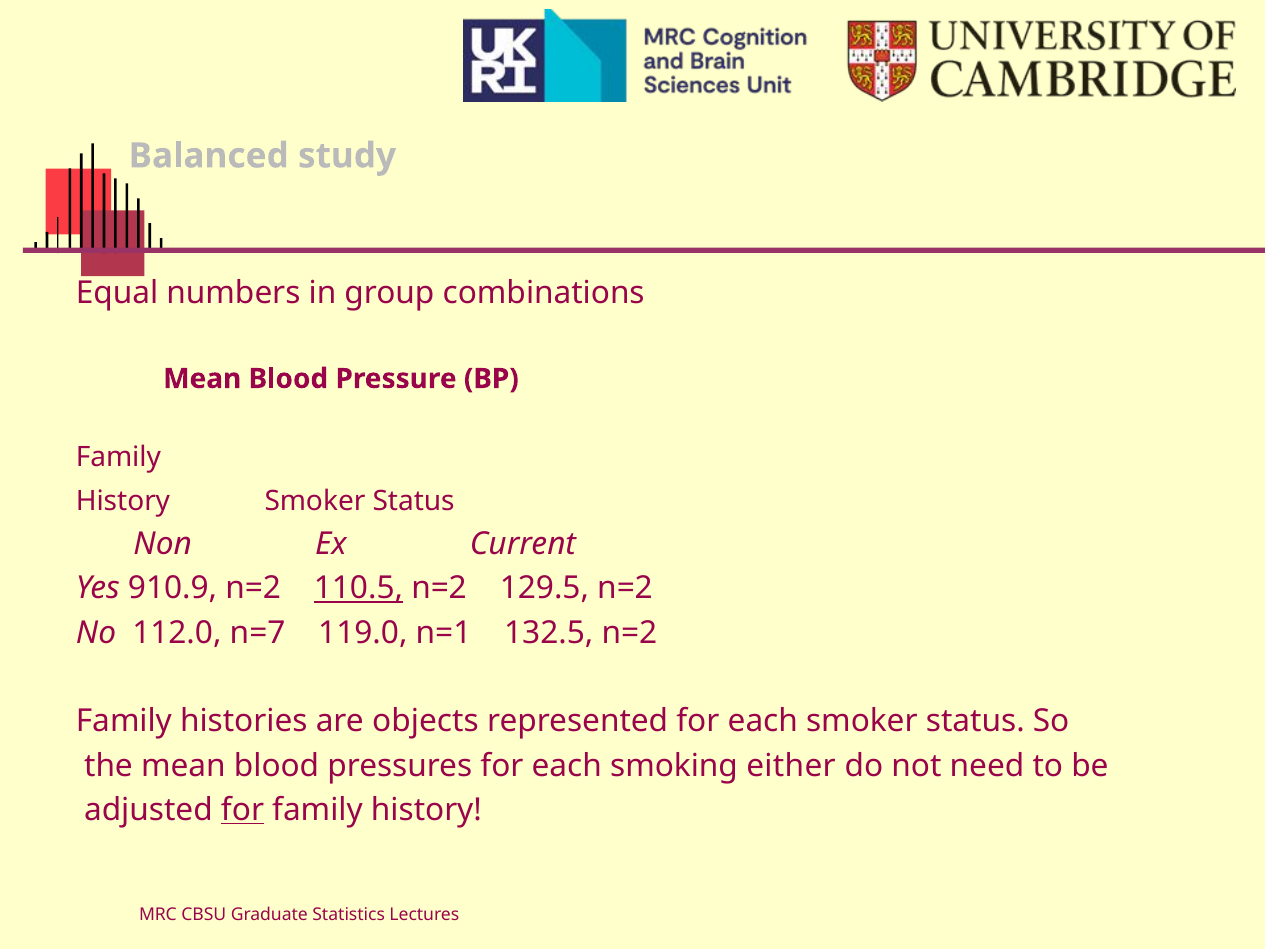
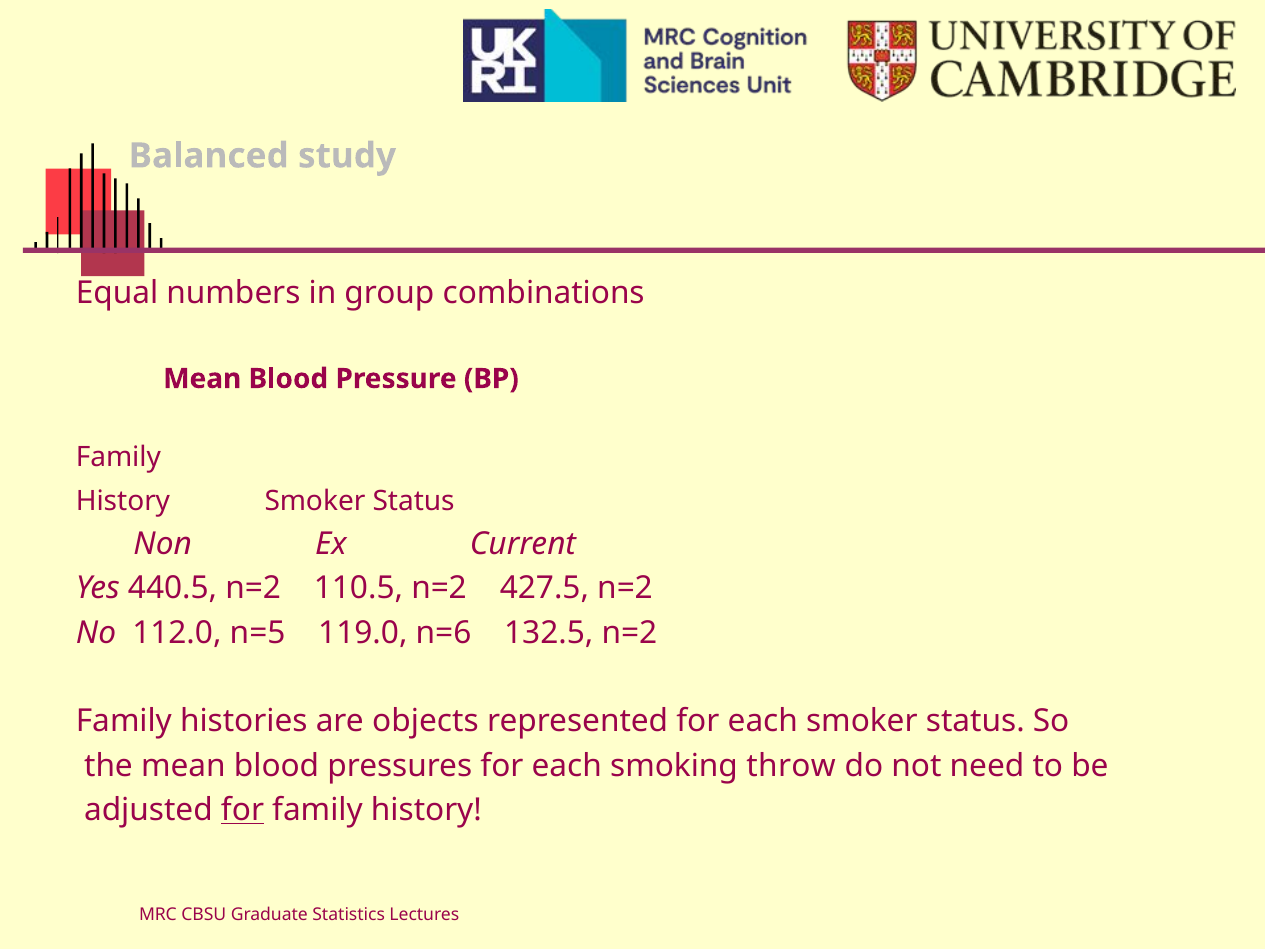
910.9: 910.9 -> 440.5 (173, 588)
110.5 underline: present -> none (358, 588)
129.5: 129.5 -> 427.5 (544, 588)
n=7: n=7 -> n=5 (258, 633)
n=1: n=1 -> n=6 (444, 633)
either: either -> throw (791, 765)
